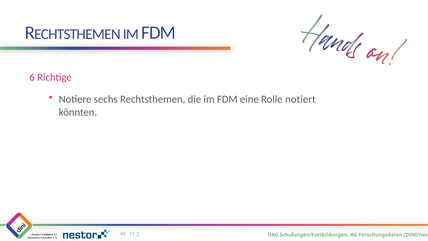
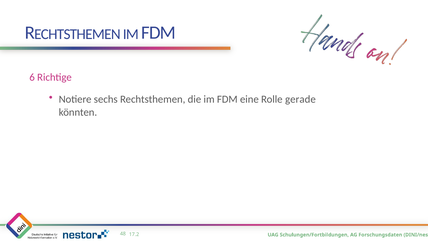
notiert: notiert -> gerade (300, 99)
